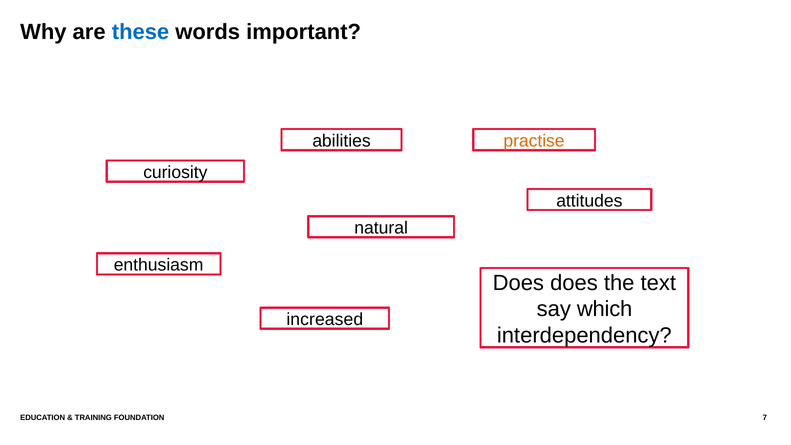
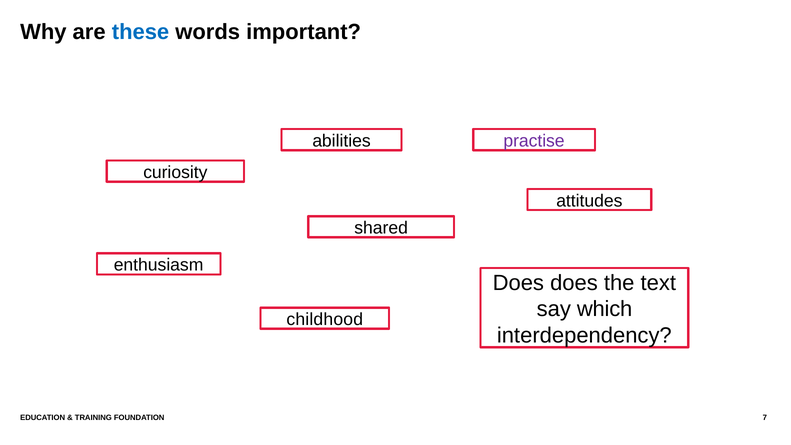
practise colour: orange -> purple (534, 141)
natural: natural -> shared (381, 228)
increased: increased -> childhood (325, 319)
